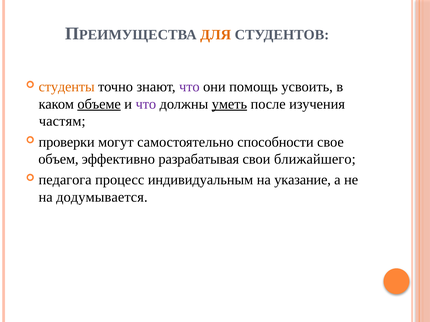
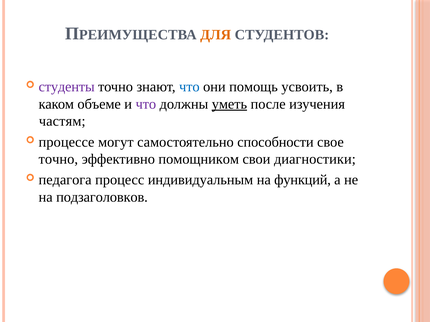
студенты colour: orange -> purple (67, 87)
что colour: purple -> blue (189, 87)
объеме underline: present -> none (99, 104)
проверки: проверки -> процессе (67, 142)
объем: объем -> точно (58, 159)
разрабатывая: разрабатывая -> помощником (199, 159)
ближайшего: ближайшего -> диагностики (315, 159)
указание: указание -> функций (303, 180)
додумывается: додумывается -> подзаголовков (102, 197)
